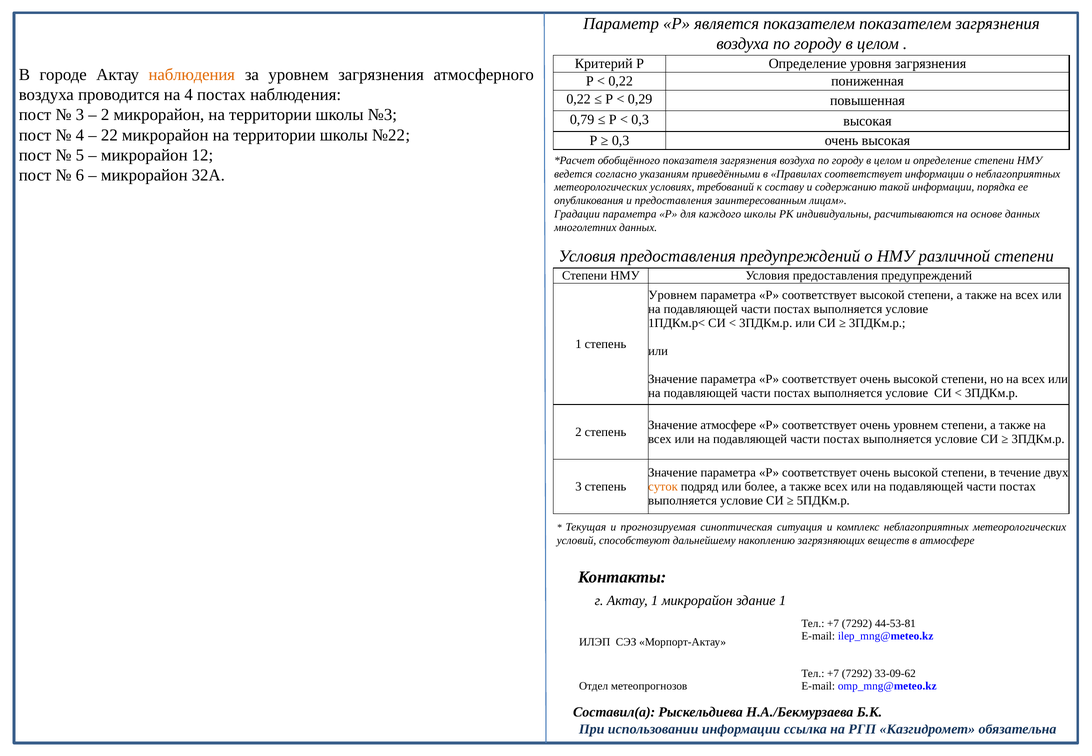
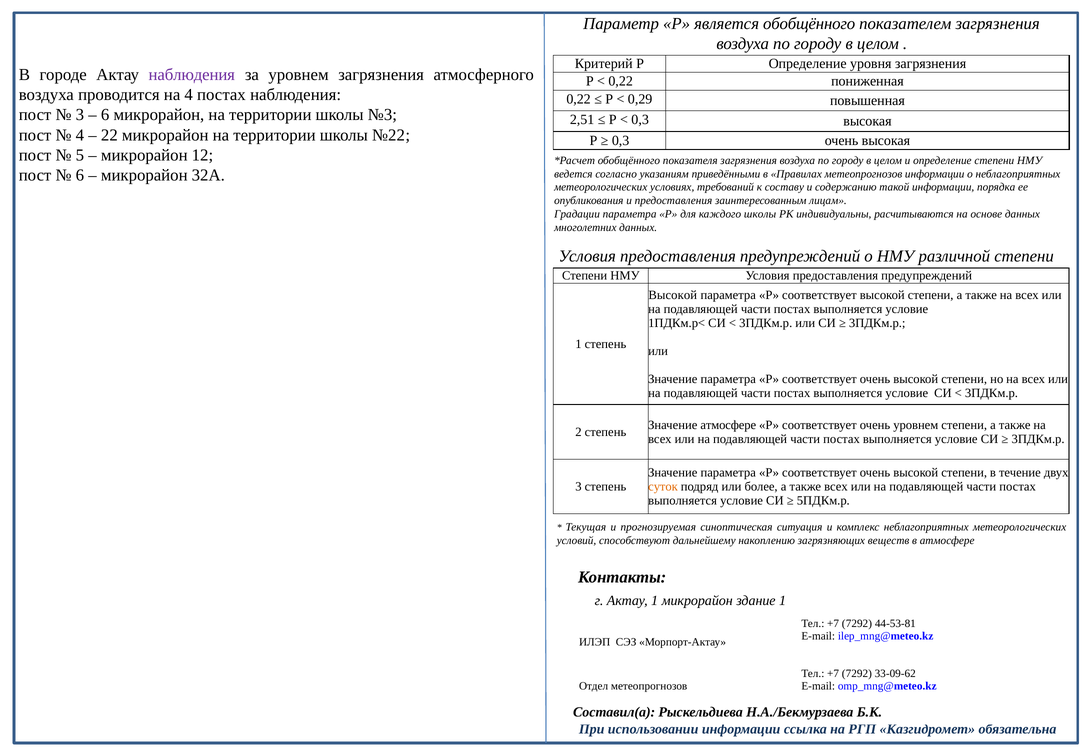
является показателем: показателем -> обобщённого (809, 24)
наблюдения colour: orange -> purple (192, 75)
2: 2 -> 6 (105, 115)
0,79: 0,79 -> 2,51 (582, 120)
Правилах соответствует: соответствует -> метеопрогнозов (863, 174)
Уровнем: Уровнем -> Высокой (673, 295)
